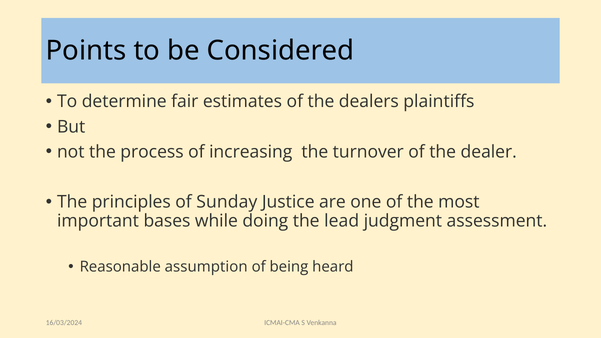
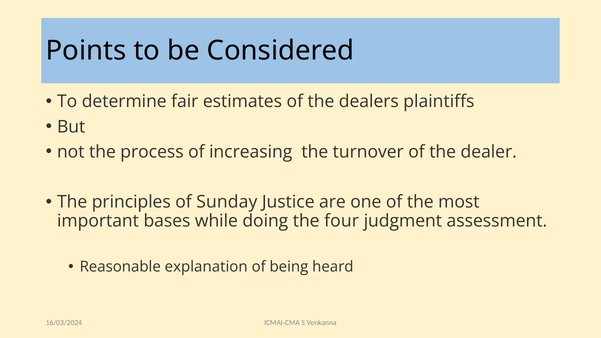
lead: lead -> four (342, 221)
assumption: assumption -> explanation (206, 267)
